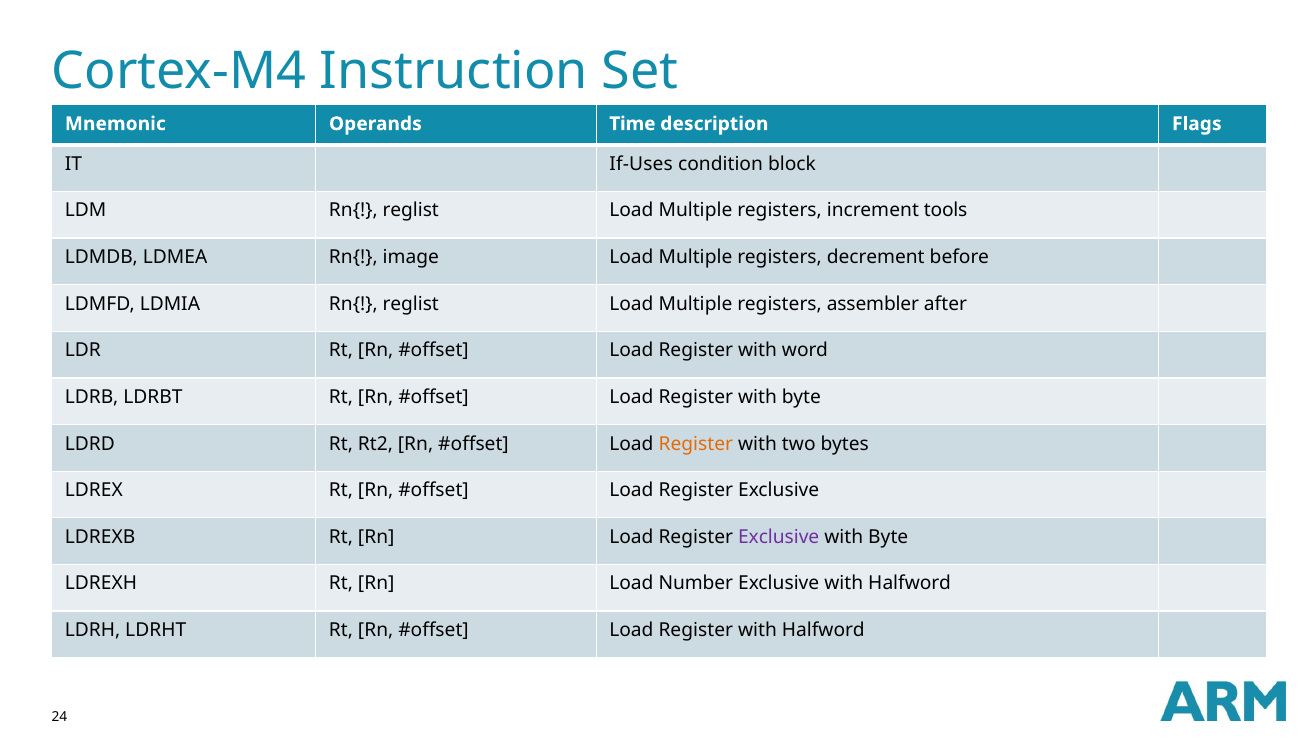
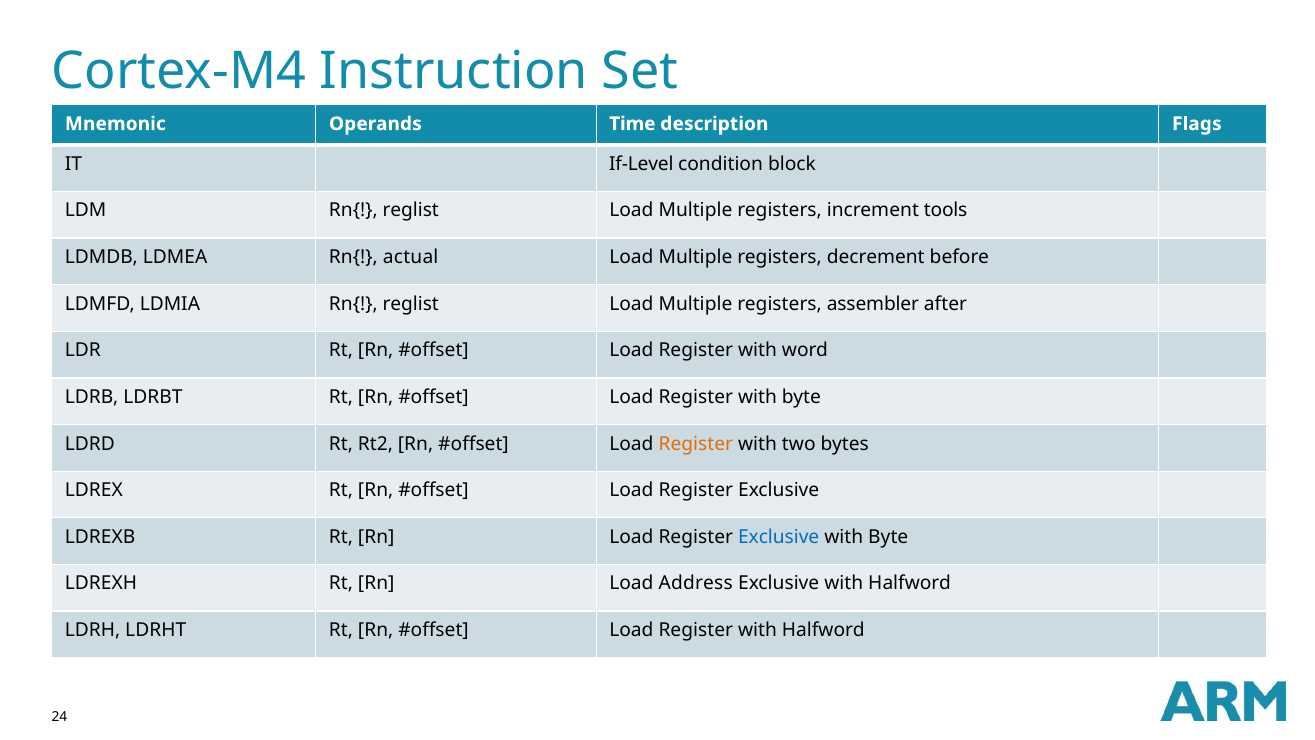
If-Uses: If-Uses -> If-Level (641, 164)
image: image -> actual (411, 257)
Exclusive colour: purple -> blue (779, 537)
Number: Number -> Address (696, 584)
